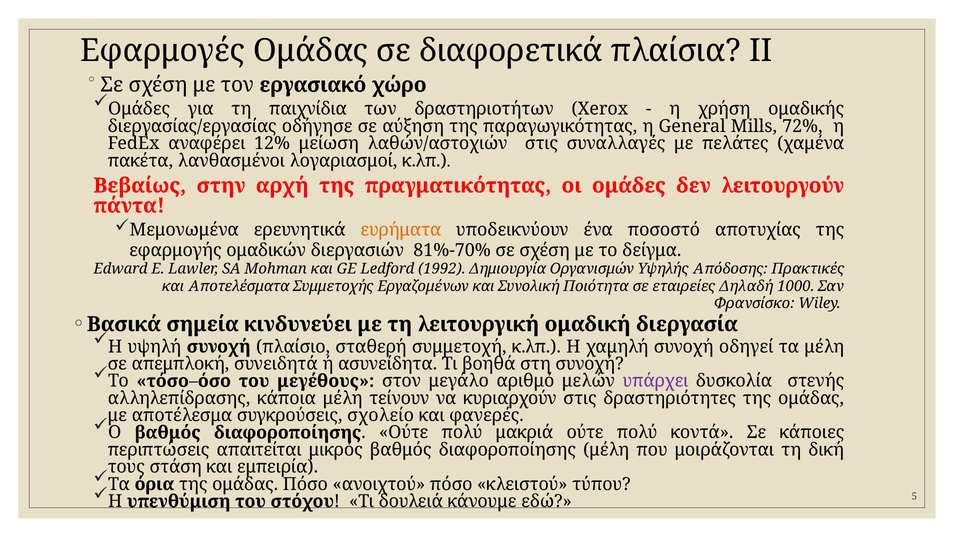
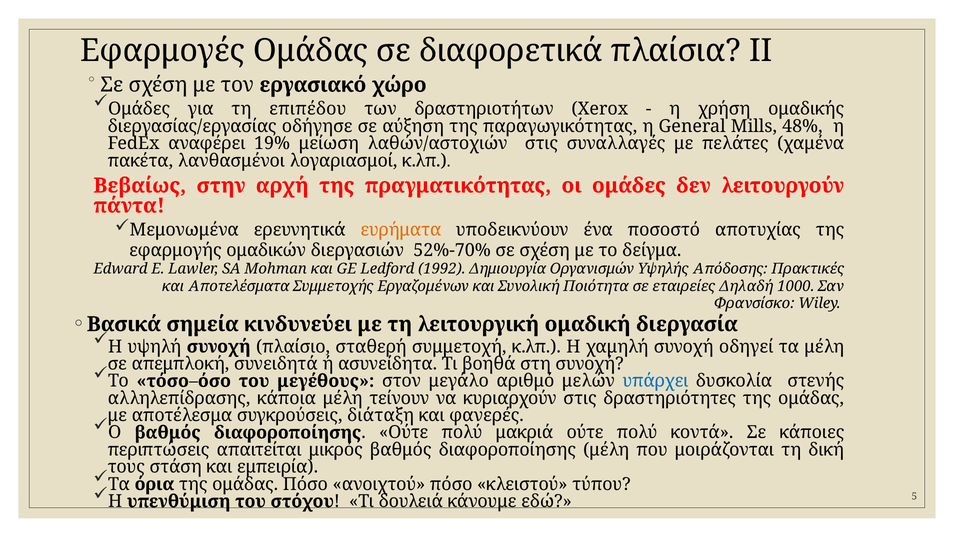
παιχνίδια: παιχνίδια -> επιπέδου (308, 109)
72%: 72% -> 48% (802, 126)
12%: 12% -> 19% (272, 143)
81%-70%: 81%-70% -> 52%-70% (452, 250)
υπάρχει colour: purple -> blue (655, 381)
σχολείο: σχολείο -> διάταξη (381, 415)
